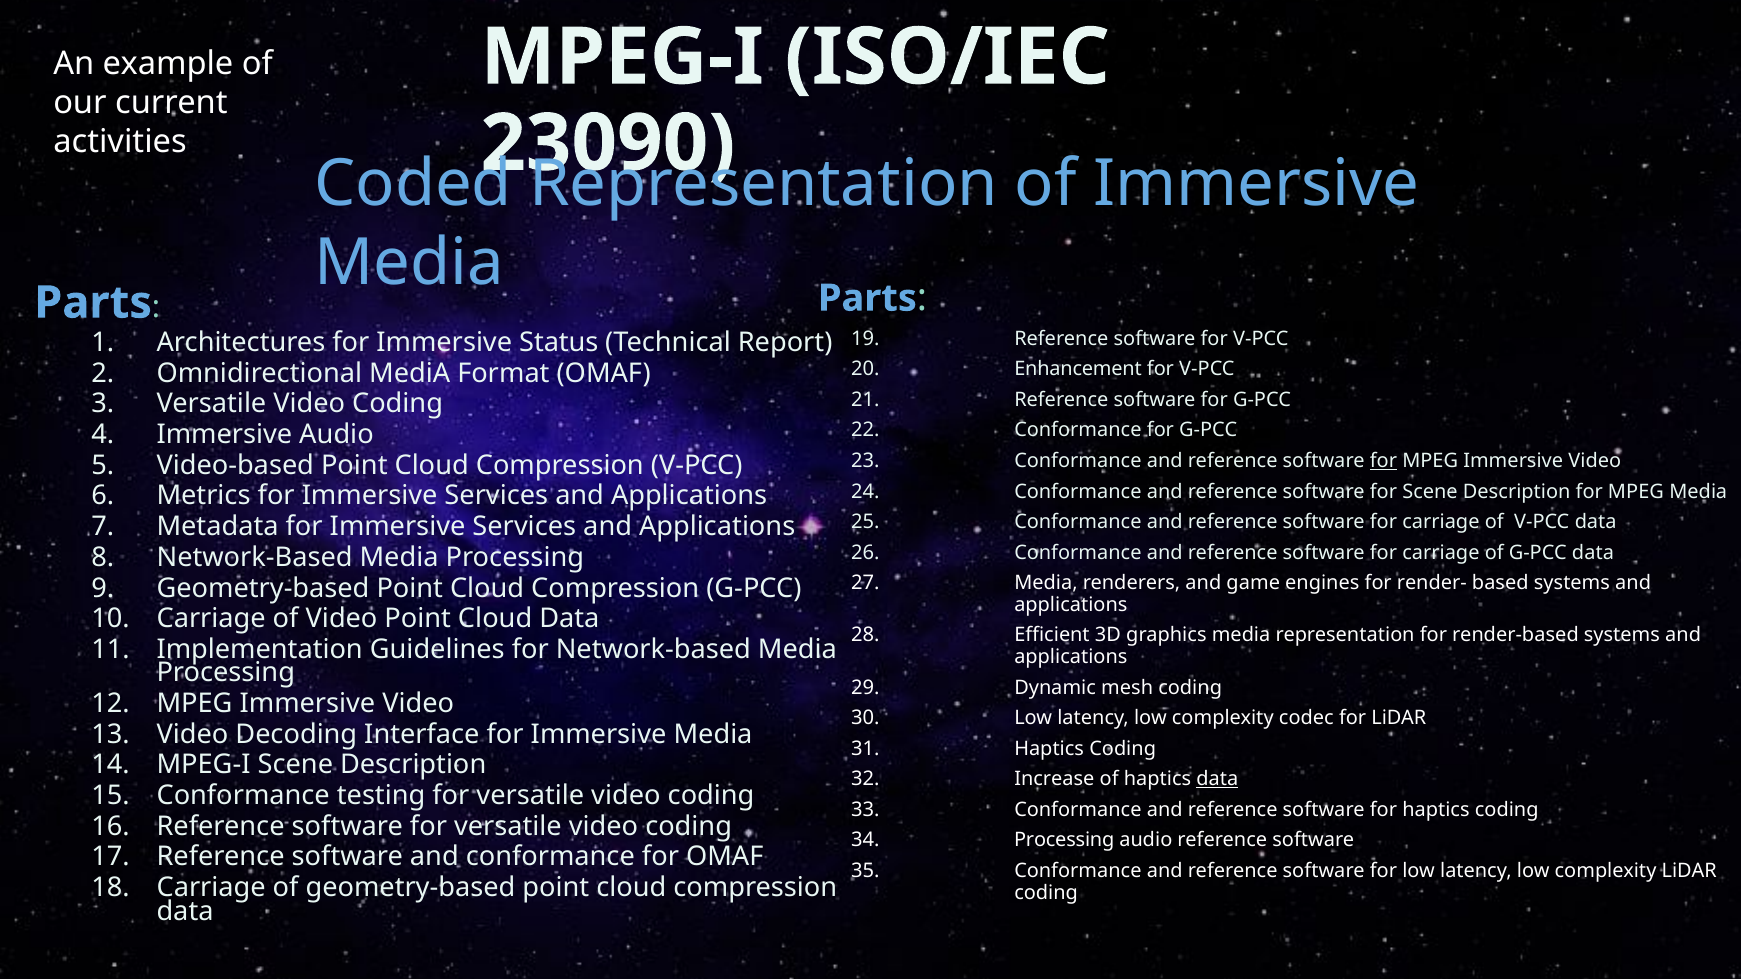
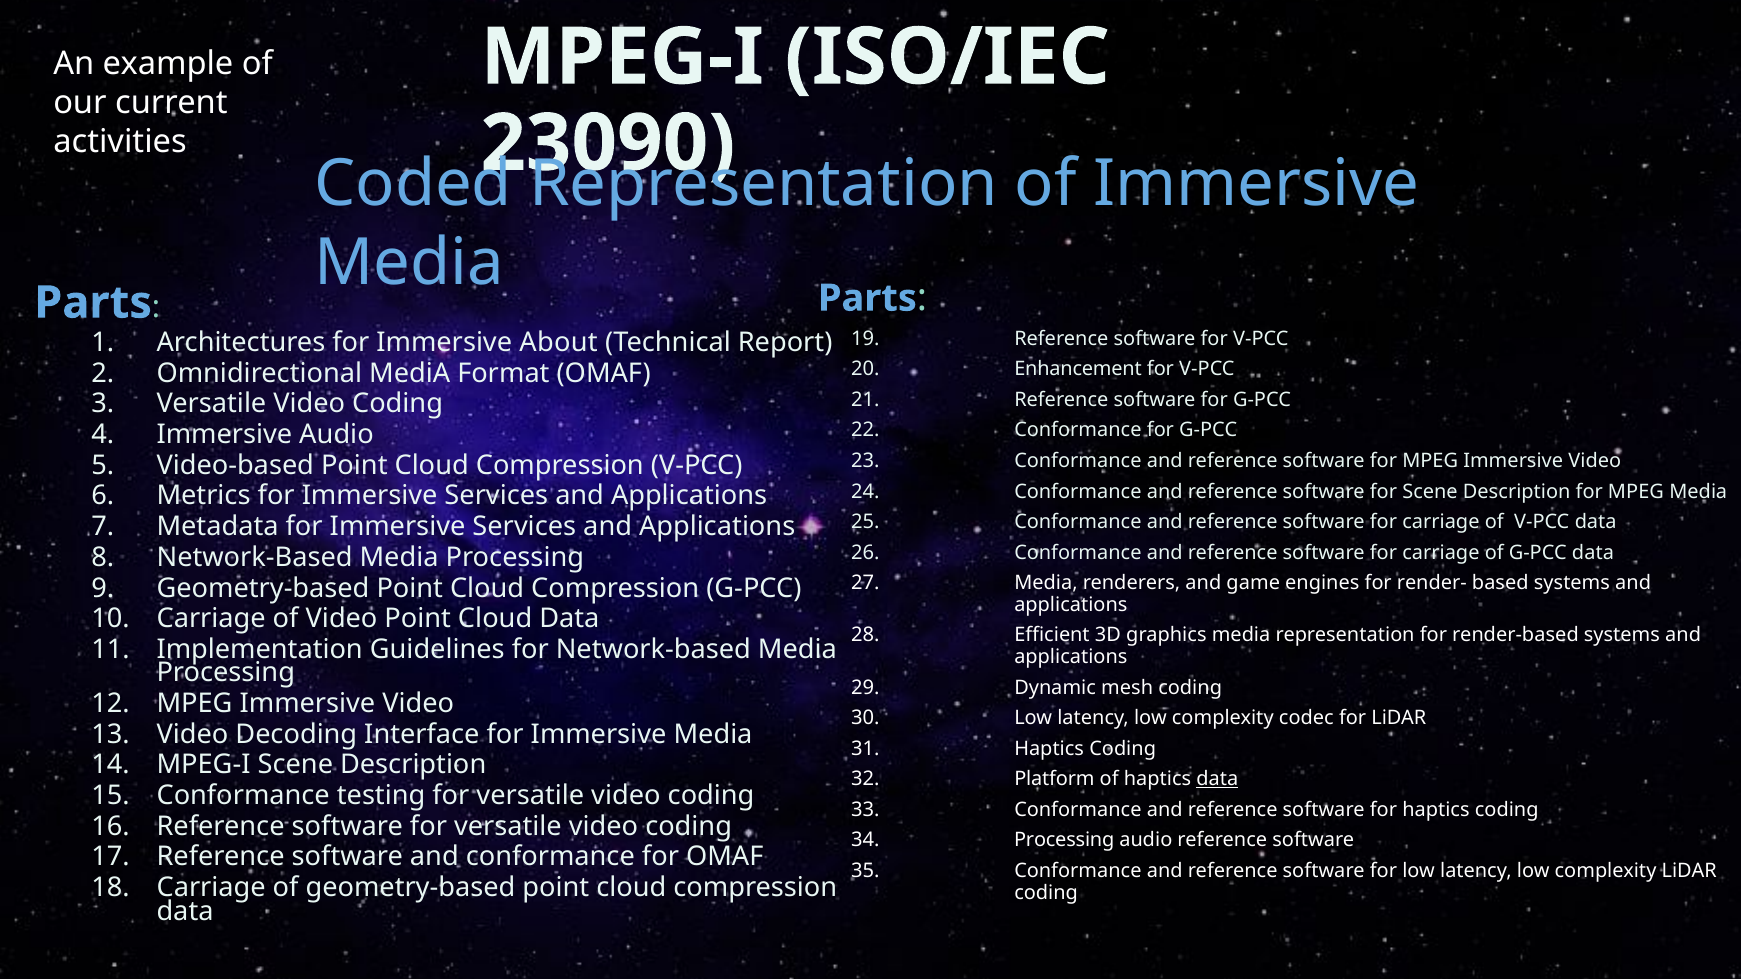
Status: Status -> About (559, 343)
for underline: present -> none (1383, 461)
Increase: Increase -> Platform (1054, 779)
